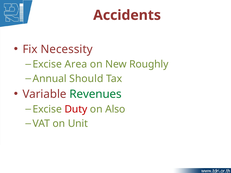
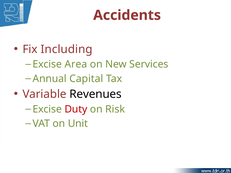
Necessity: Necessity -> Including (67, 49)
Roughly: Roughly -> Services (149, 64)
Should: Should -> Capital (86, 79)
Revenues colour: green -> black (96, 94)
Also: Also -> Risk (115, 109)
